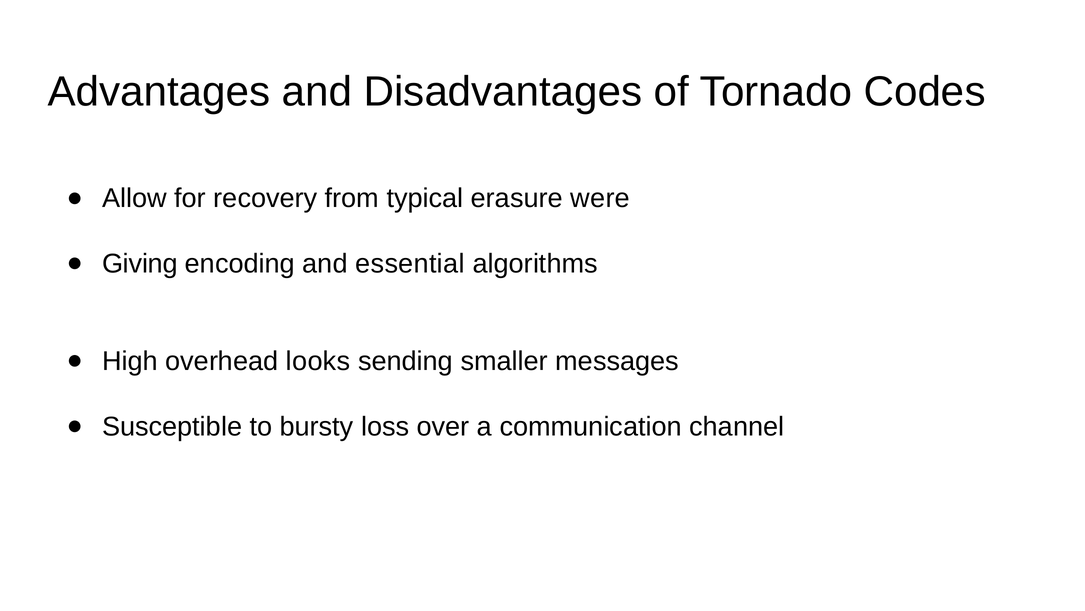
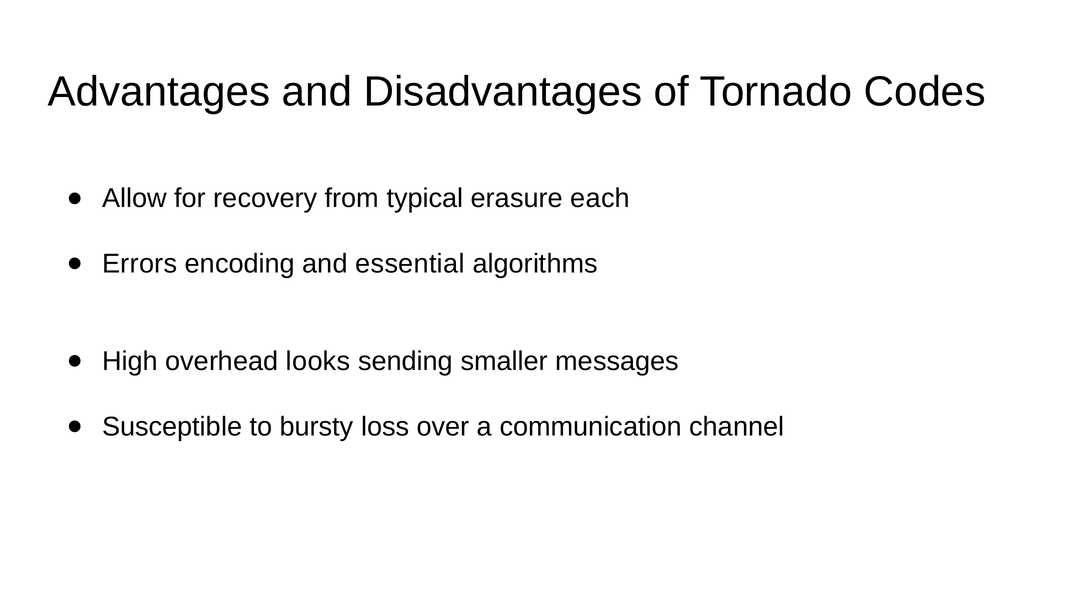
were: were -> each (600, 198)
Giving: Giving -> Errors (140, 263)
